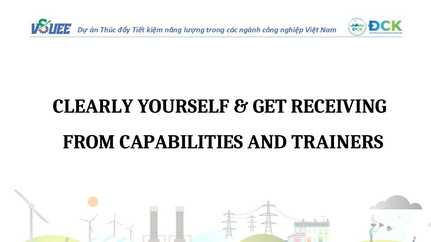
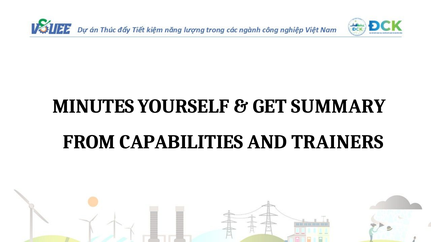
CLEARLY: CLEARLY -> MINUTES (93, 107)
RECEIVING: RECEIVING -> SUMMARY (339, 107)
